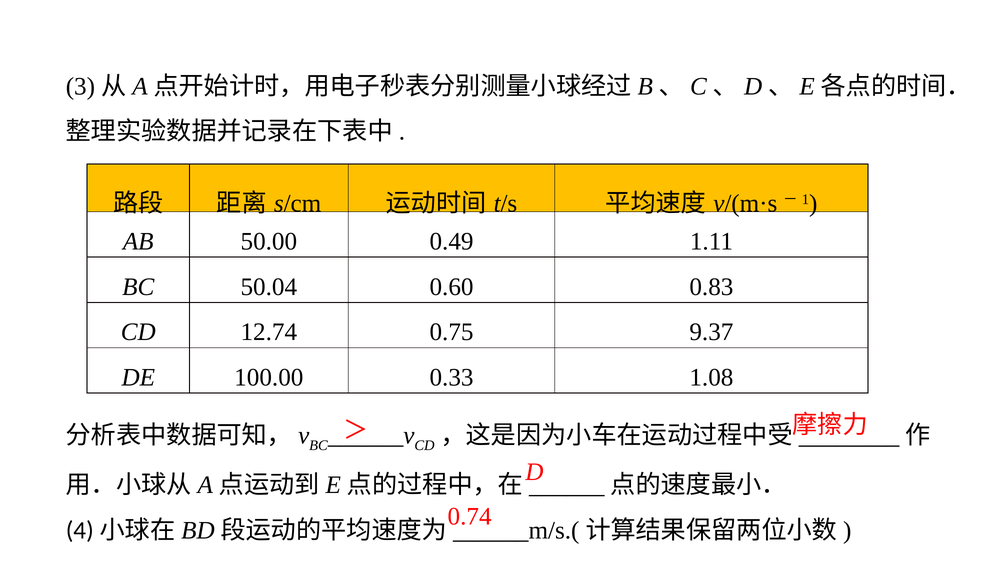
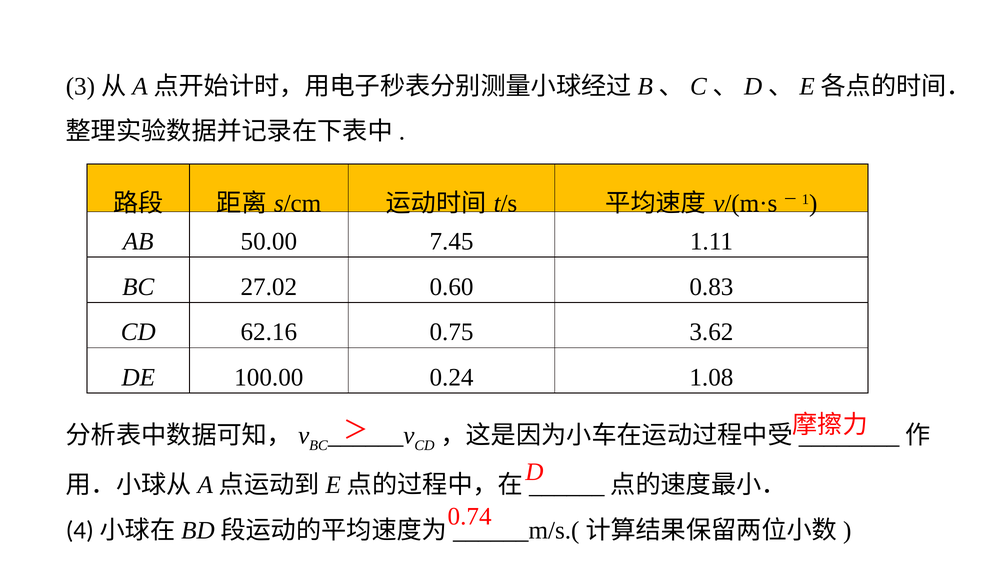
0.49: 0.49 -> 7.45 (452, 242)
50.04: 50.04 -> 27.02 (269, 287)
12.74: 12.74 -> 62.16 (269, 332)
9.37: 9.37 -> 3.62 (711, 332)
0.33: 0.33 -> 0.24 (452, 377)
